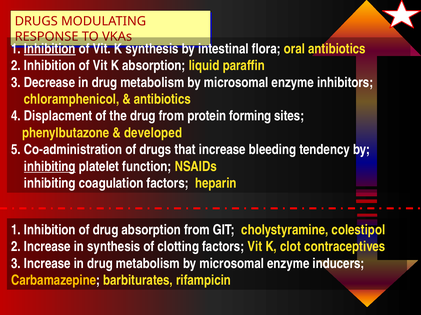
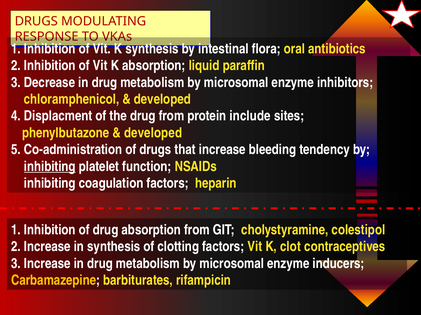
Inhibition underline: present -> none (50, 49)
antibiotics: antibiotics -> developed (162, 99)
forming: forming -> include (250, 116)
